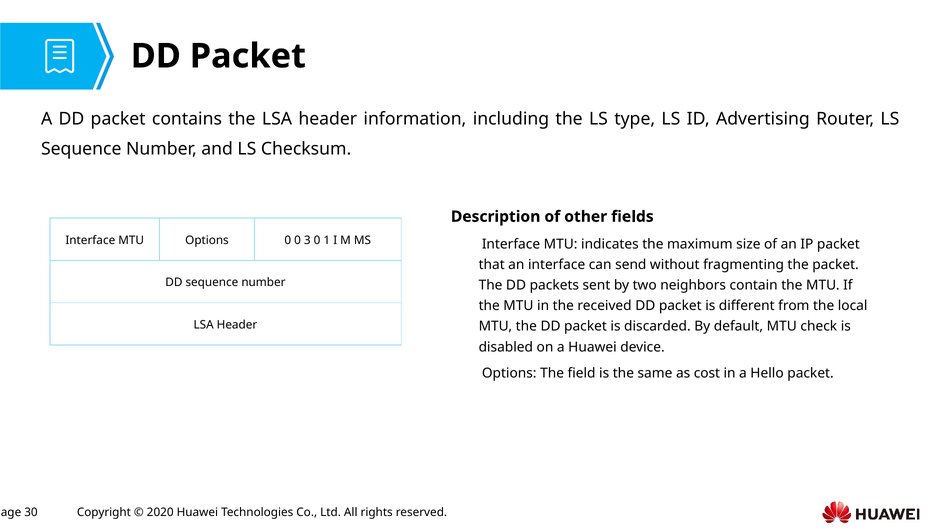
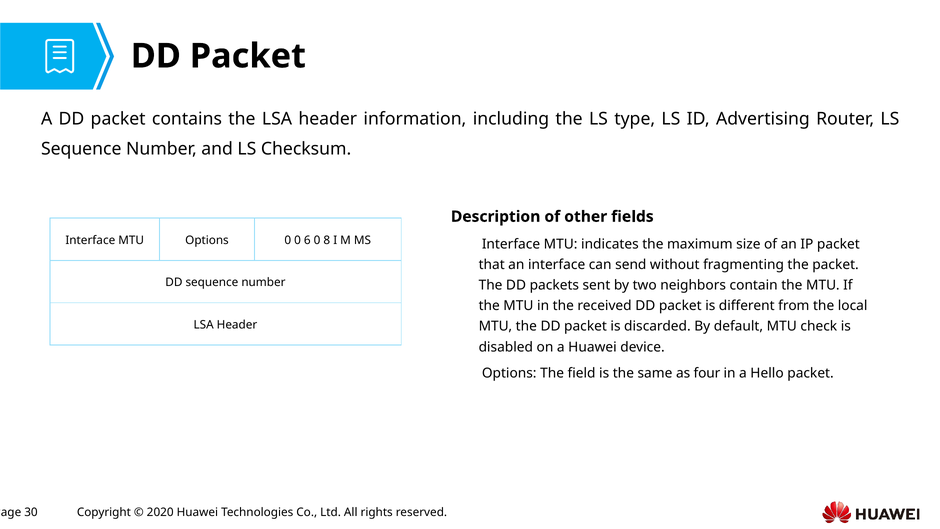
3: 3 -> 6 (307, 240)
1: 1 -> 8 (327, 240)
cost: cost -> four (707, 373)
